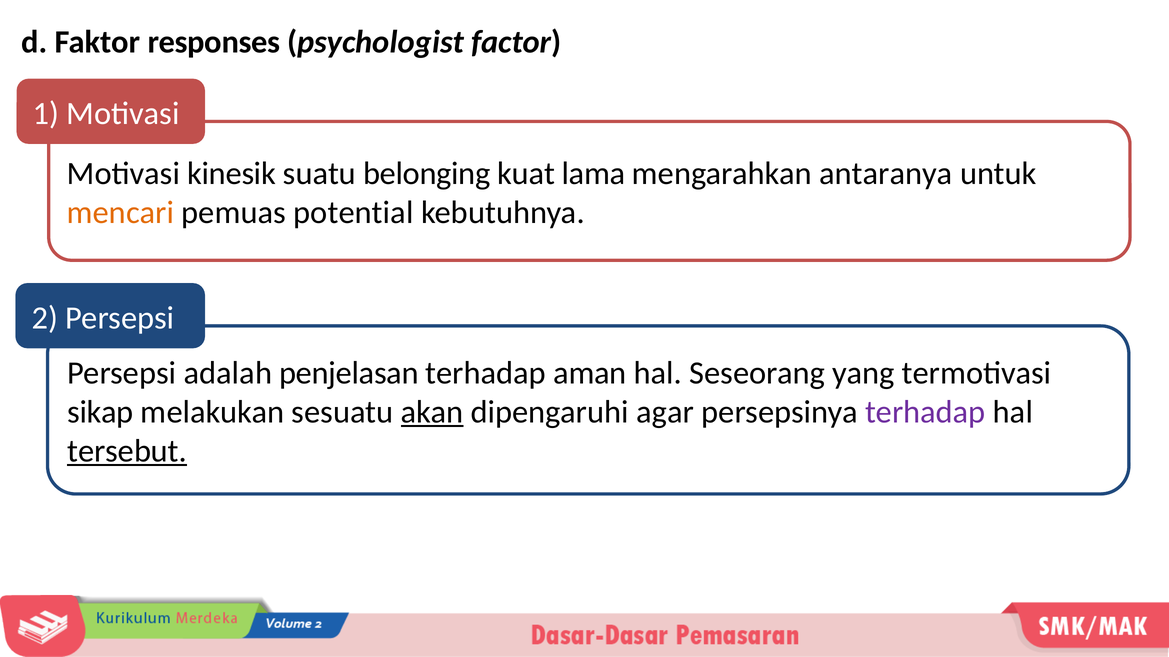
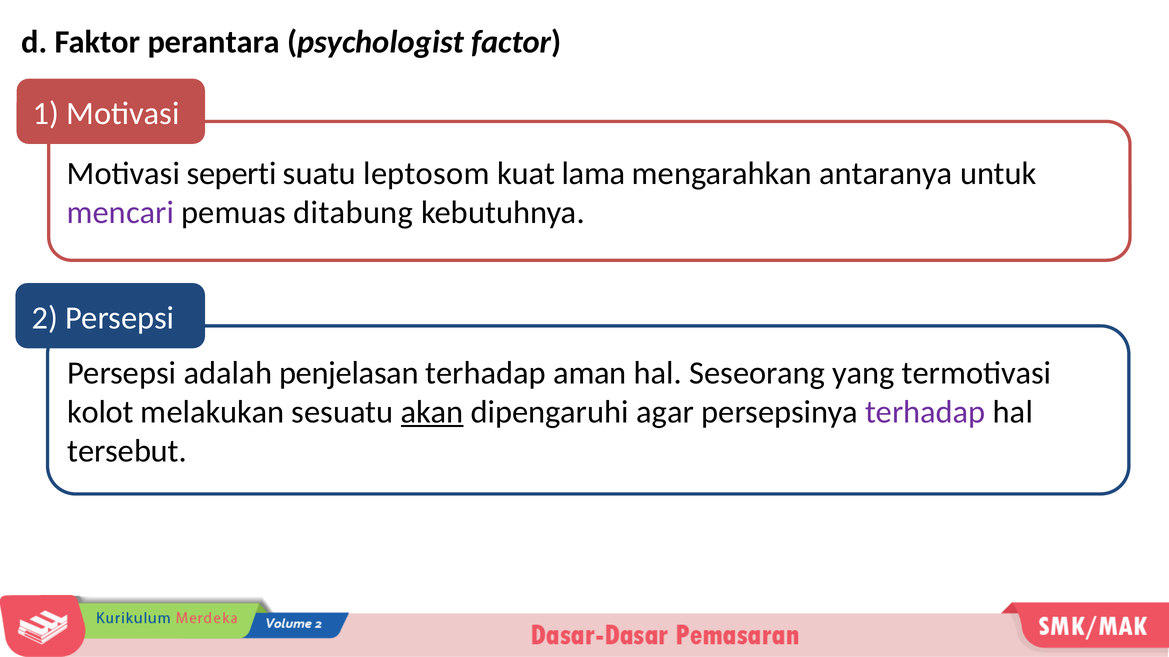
responses: responses -> perantara (214, 42)
kinesik: kinesik -> seperti (232, 174)
belonging: belonging -> leptosom (427, 174)
mencari colour: orange -> purple (120, 213)
potential: potential -> ditabung (353, 213)
sikap: sikap -> kolot (100, 413)
tersebut underline: present -> none (127, 451)
